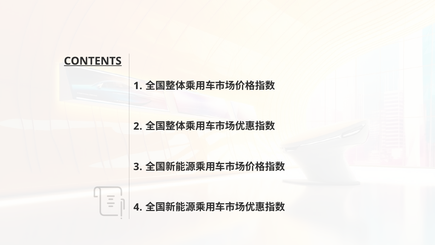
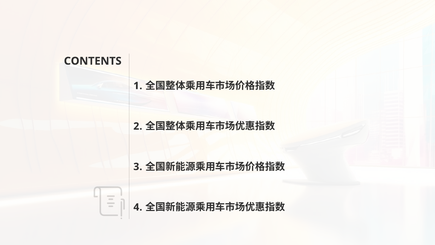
CONTENTS underline: present -> none (93, 61)
